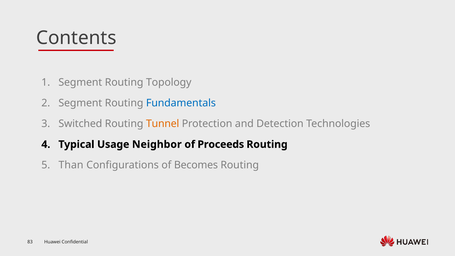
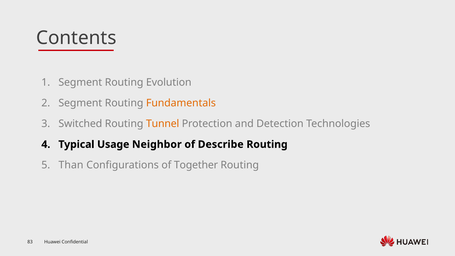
Topology: Topology -> Evolution (169, 83)
Fundamentals colour: blue -> orange (181, 103)
Proceeds: Proceeds -> Describe (221, 144)
Becomes: Becomes -> Together (196, 165)
